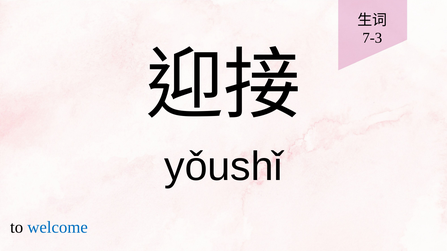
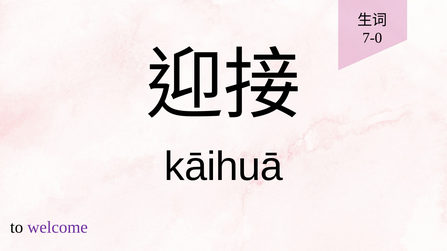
7-3: 7-3 -> 7-0 (372, 38)
yǒushǐ: yǒushǐ -> kāihuā (224, 167)
welcome colour: blue -> purple (58, 228)
